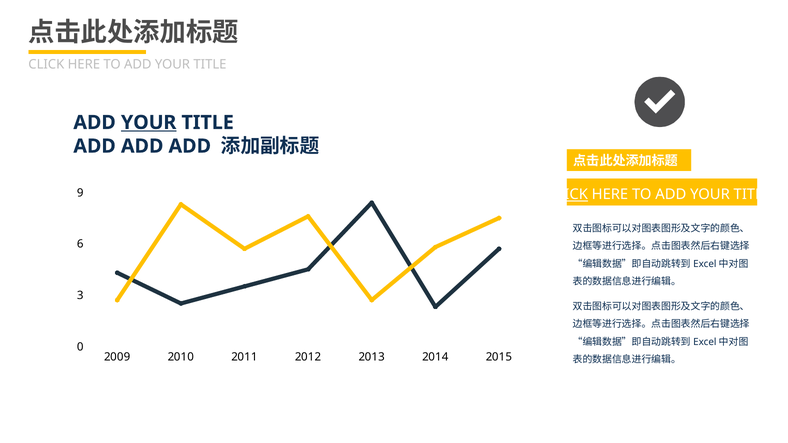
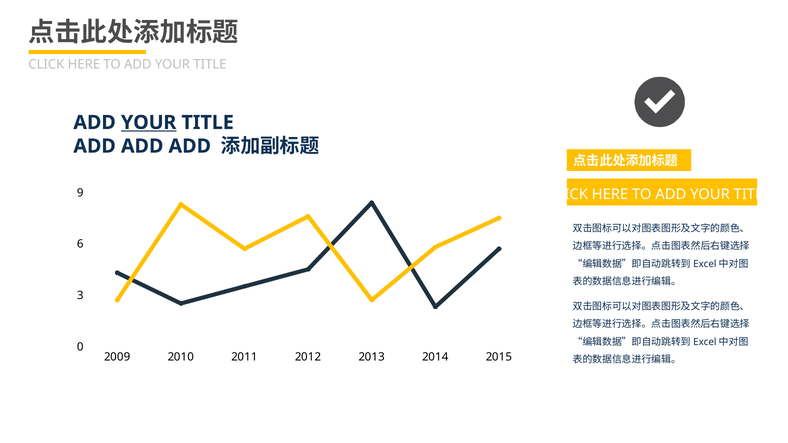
CLICK underline: present -> none (568, 195)
